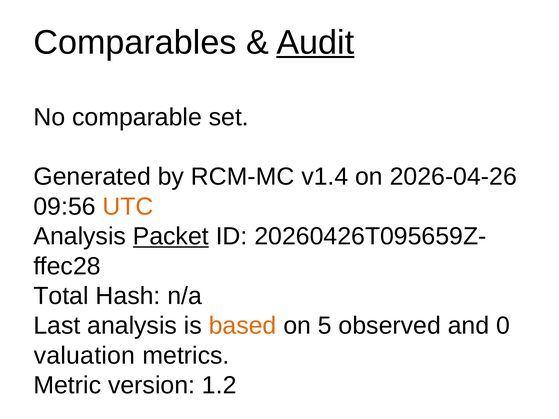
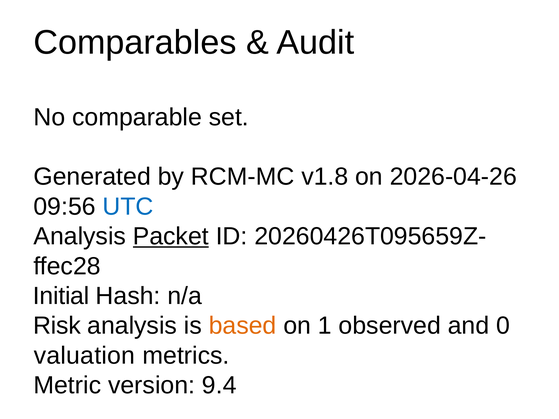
Audit underline: present -> none (315, 42)
v1.4: v1.4 -> v1.8 (325, 177)
UTC colour: orange -> blue (128, 207)
Total: Total -> Initial (61, 296)
Last: Last -> Risk (57, 326)
5: 5 -> 1 (325, 326)
1.2: 1.2 -> 9.4 (219, 386)
